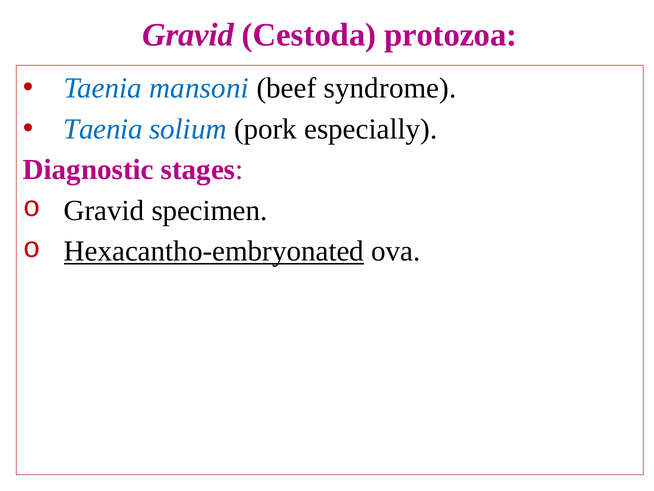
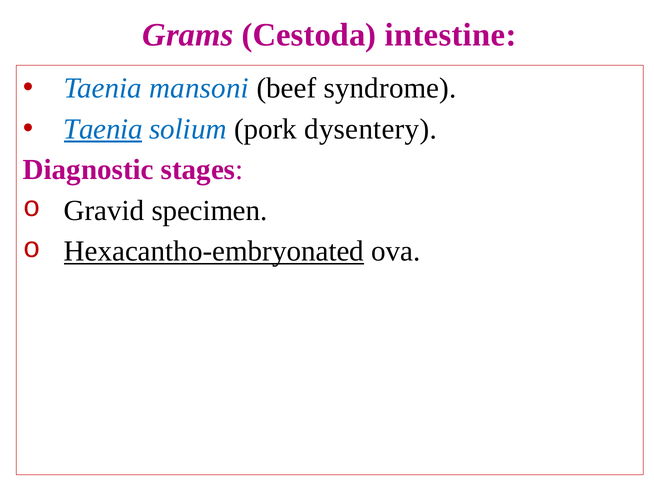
Gravid: Gravid -> Grams (188, 35)
protozoa: protozoa -> intestine (451, 35)
Taenia underline: none -> present (103, 129)
especially: especially -> dysentery (371, 129)
